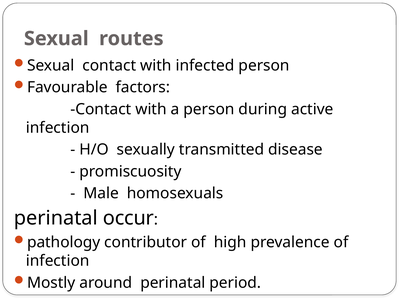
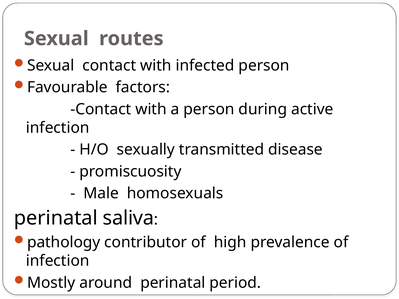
occur: occur -> saliva (128, 218)
